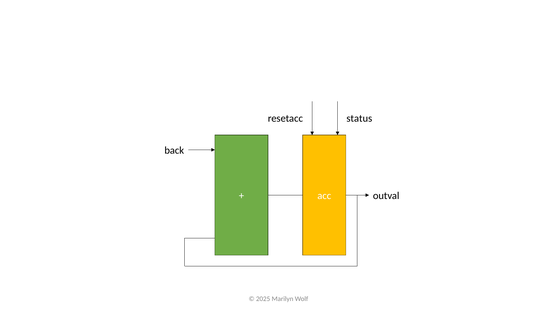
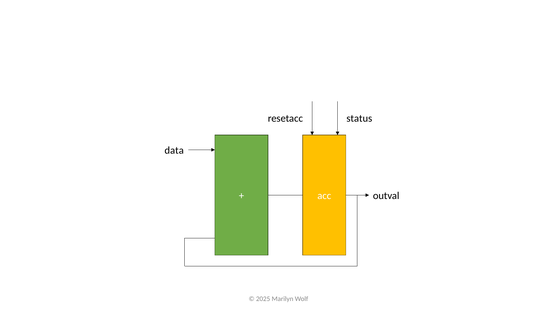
back: back -> data (174, 151)
